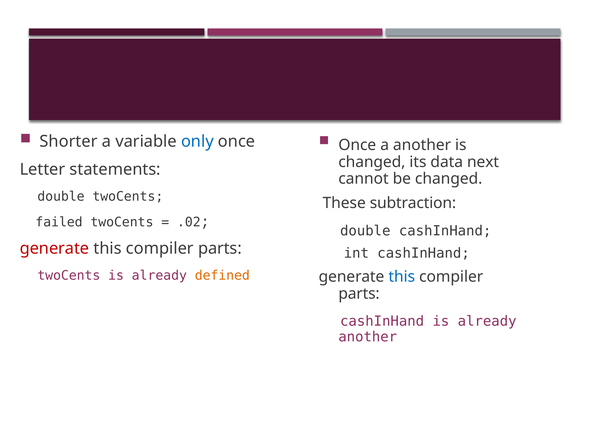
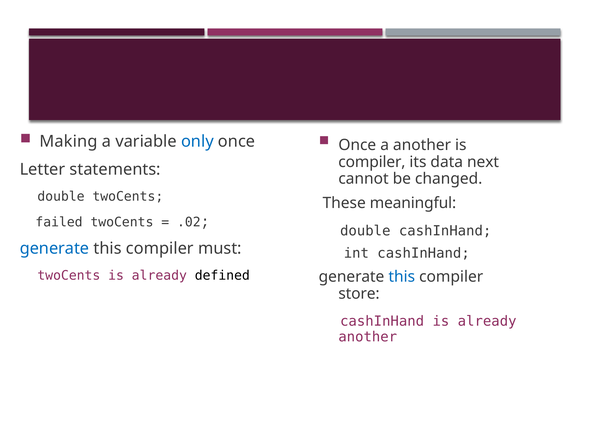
Shorter: Shorter -> Making (68, 141)
changed: changed -> compiler (372, 162)
subtraction: subtraction -> meaningful (413, 203)
generate colour: red -> blue (54, 248)
parts: parts -> must (220, 248)
defined colour: orange -> black (222, 275)
parts: parts -> store (359, 293)
